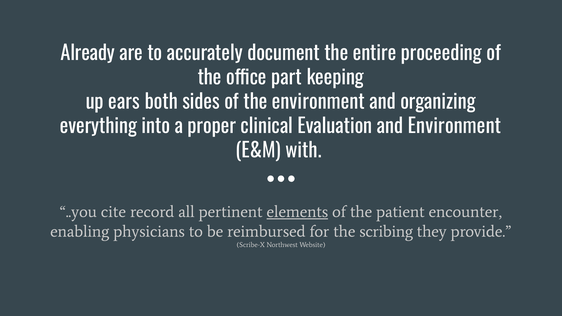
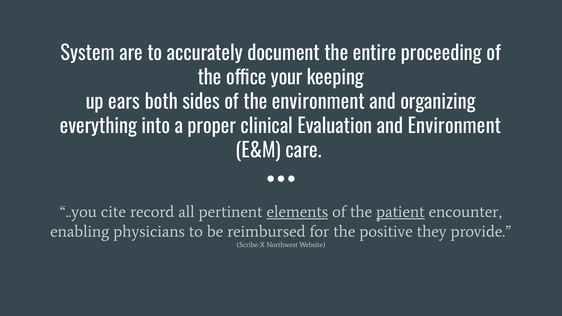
Already: Already -> System (88, 53)
part: part -> your (287, 78)
with: with -> care (304, 151)
patient underline: none -> present (400, 212)
scribing: scribing -> positive (386, 231)
